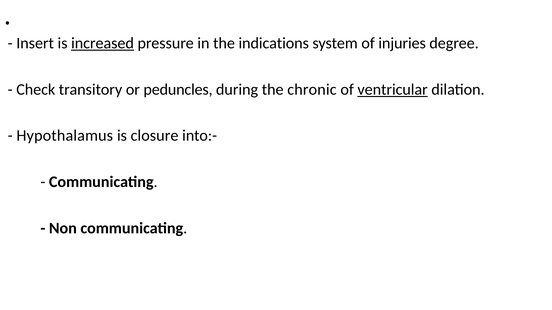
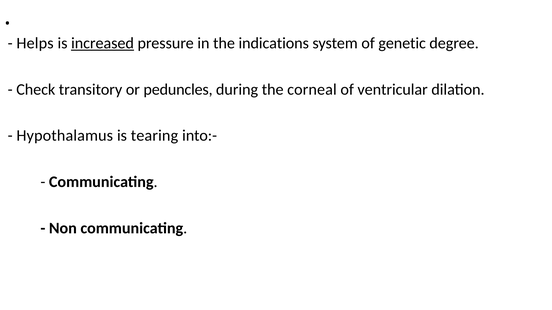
Insert: Insert -> Helps (35, 43)
injuries: injuries -> genetic (402, 43)
chronic: chronic -> corneal (312, 90)
ventricular underline: present -> none (393, 90)
closure: closure -> tearing (154, 136)
